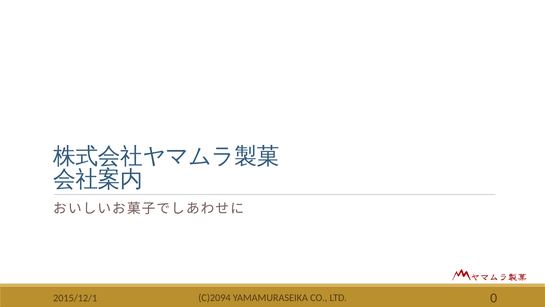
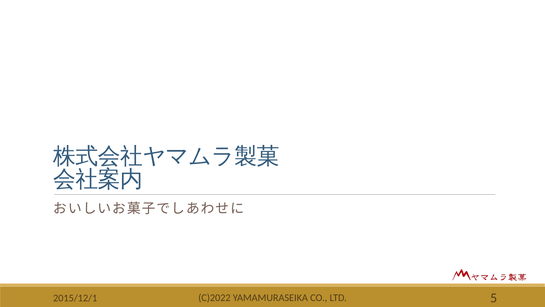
C)2094: C)2094 -> C)2022 (214, 298)
0: 0 -> 5 (494, 298)
